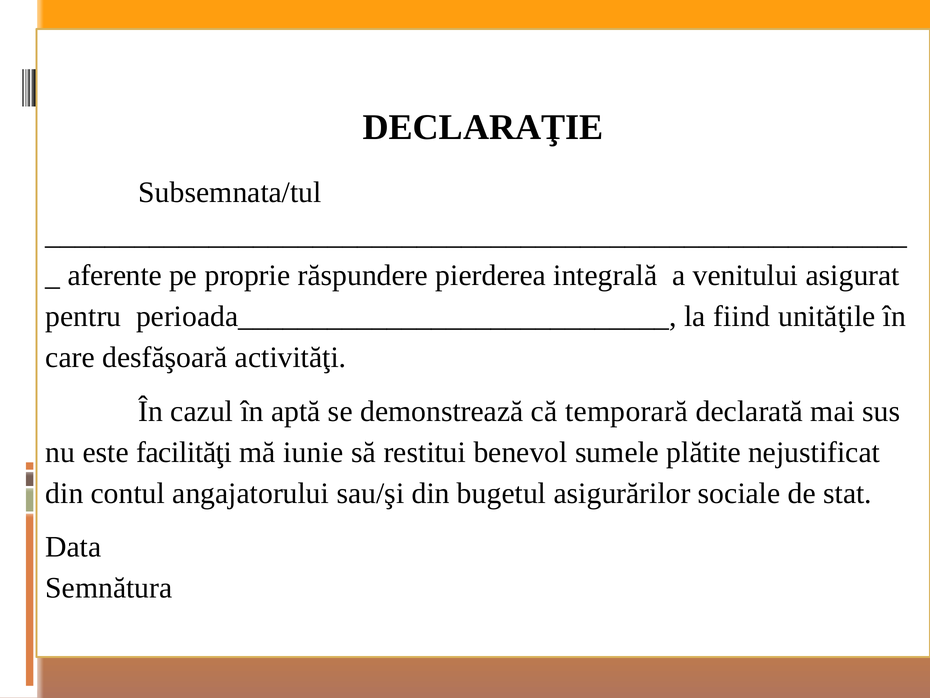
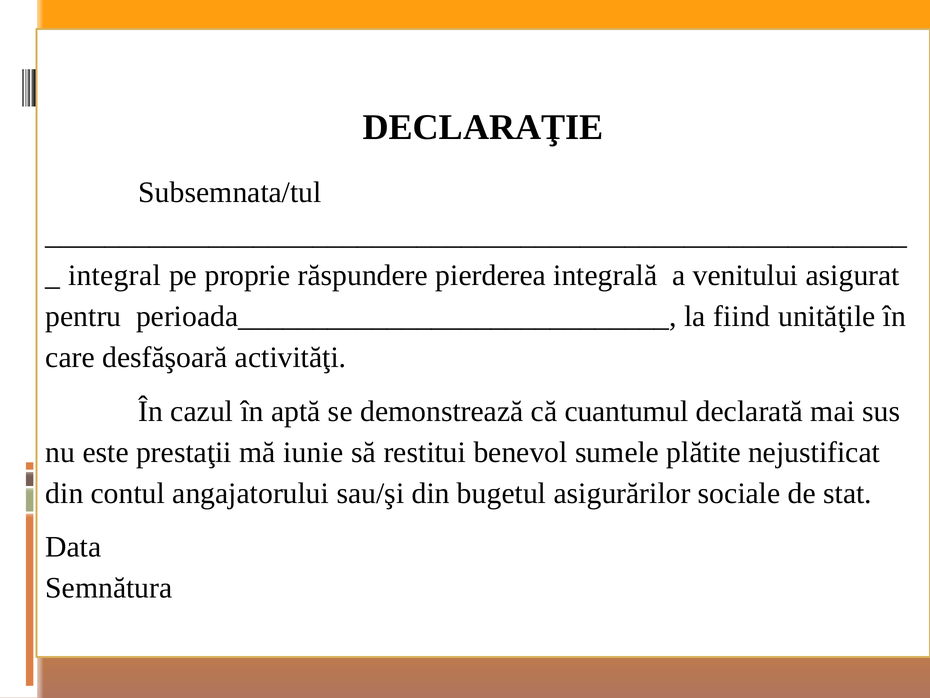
aferente: aferente -> integral (115, 275)
temporară: temporară -> cuantumul (627, 411)
facilităţi: facilităţi -> prestaţii (184, 452)
